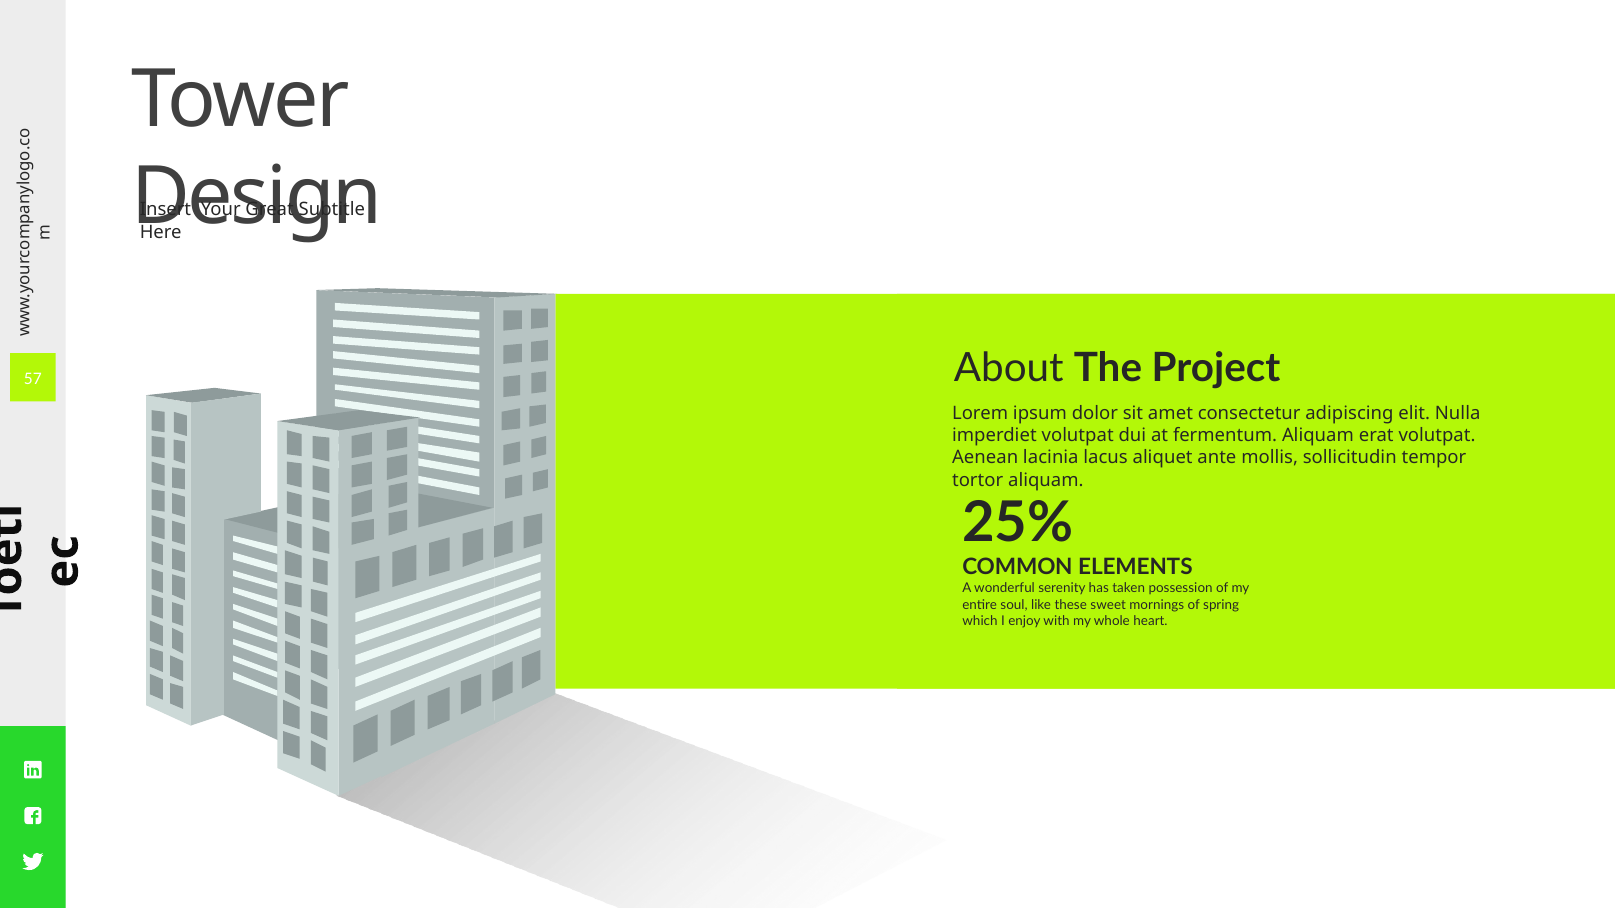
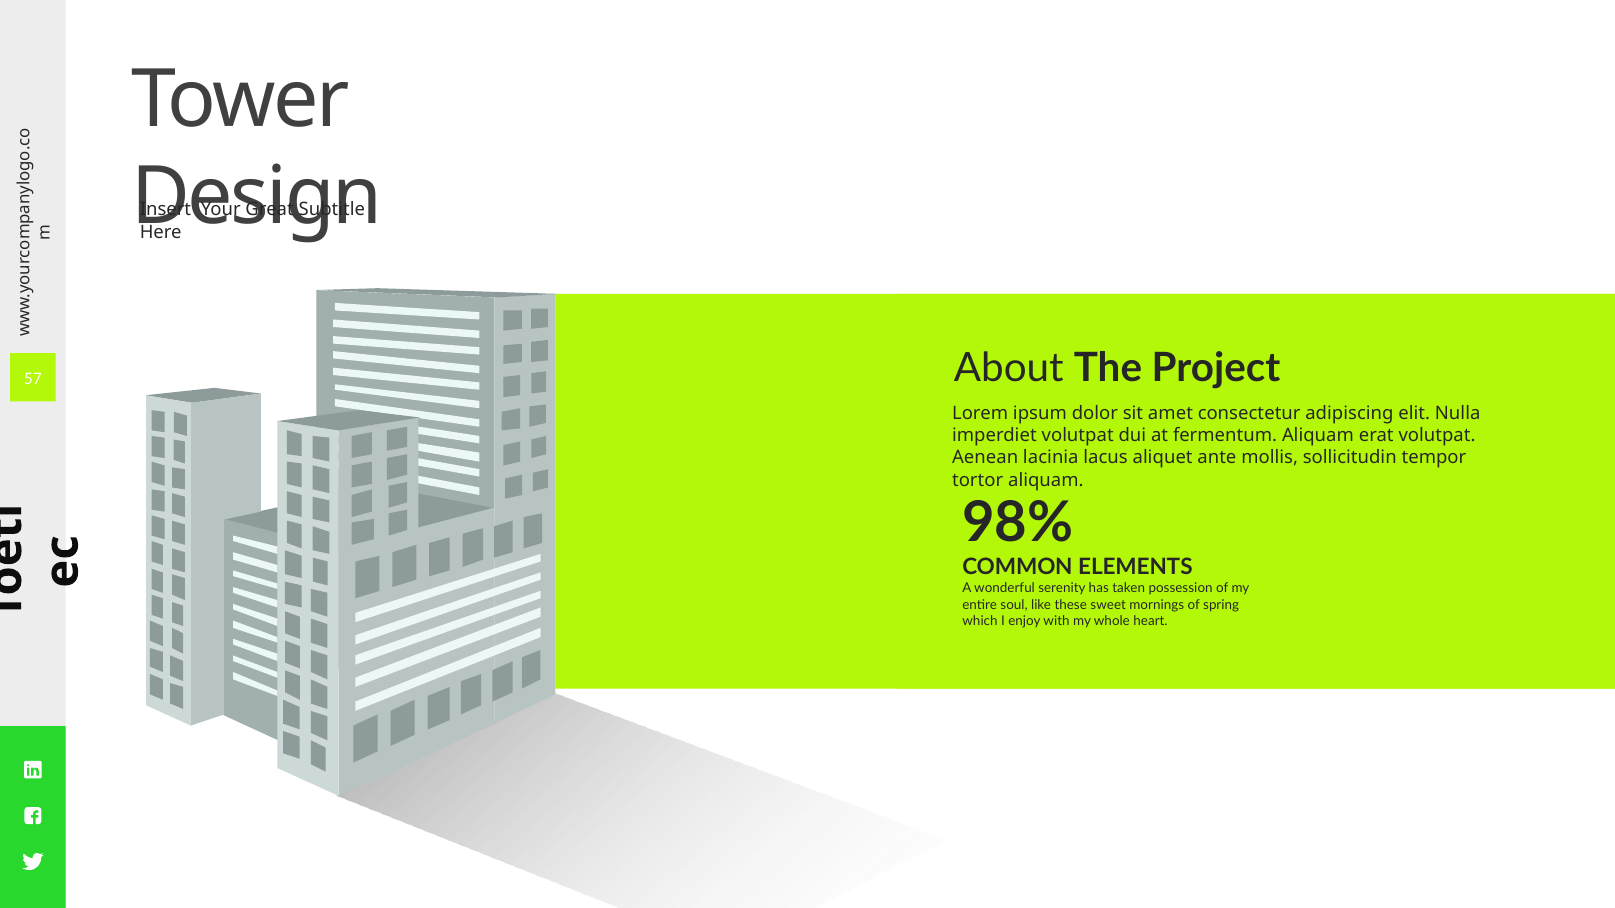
25%: 25% -> 98% (1018, 523)
